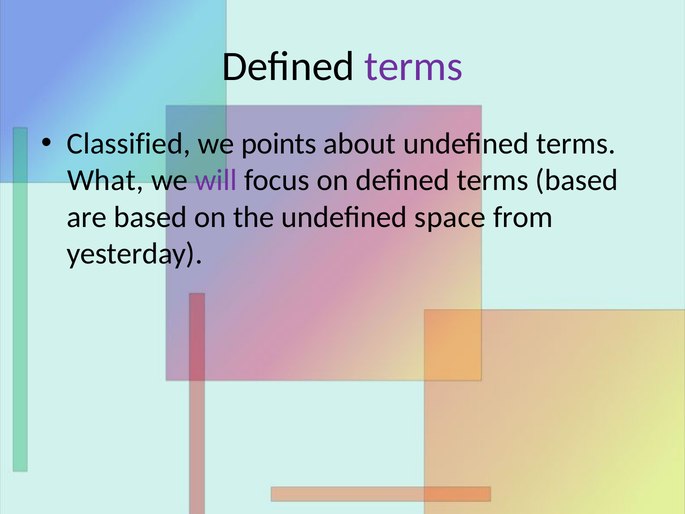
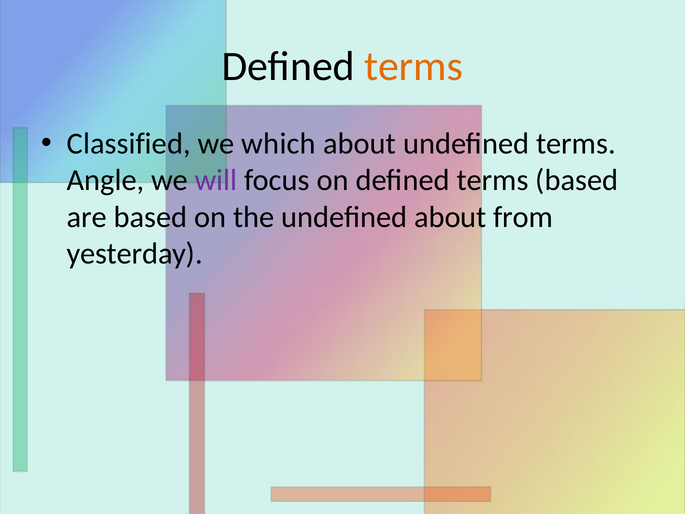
terms colour: purple -> orange (414, 66)
points: points -> which (279, 144)
What: What -> Angle (106, 180)
undefined space: space -> about (450, 217)
